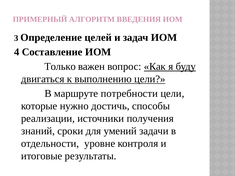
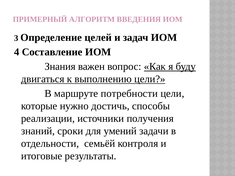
Только: Только -> Знания (60, 67)
уровне: уровне -> семьёй (100, 144)
